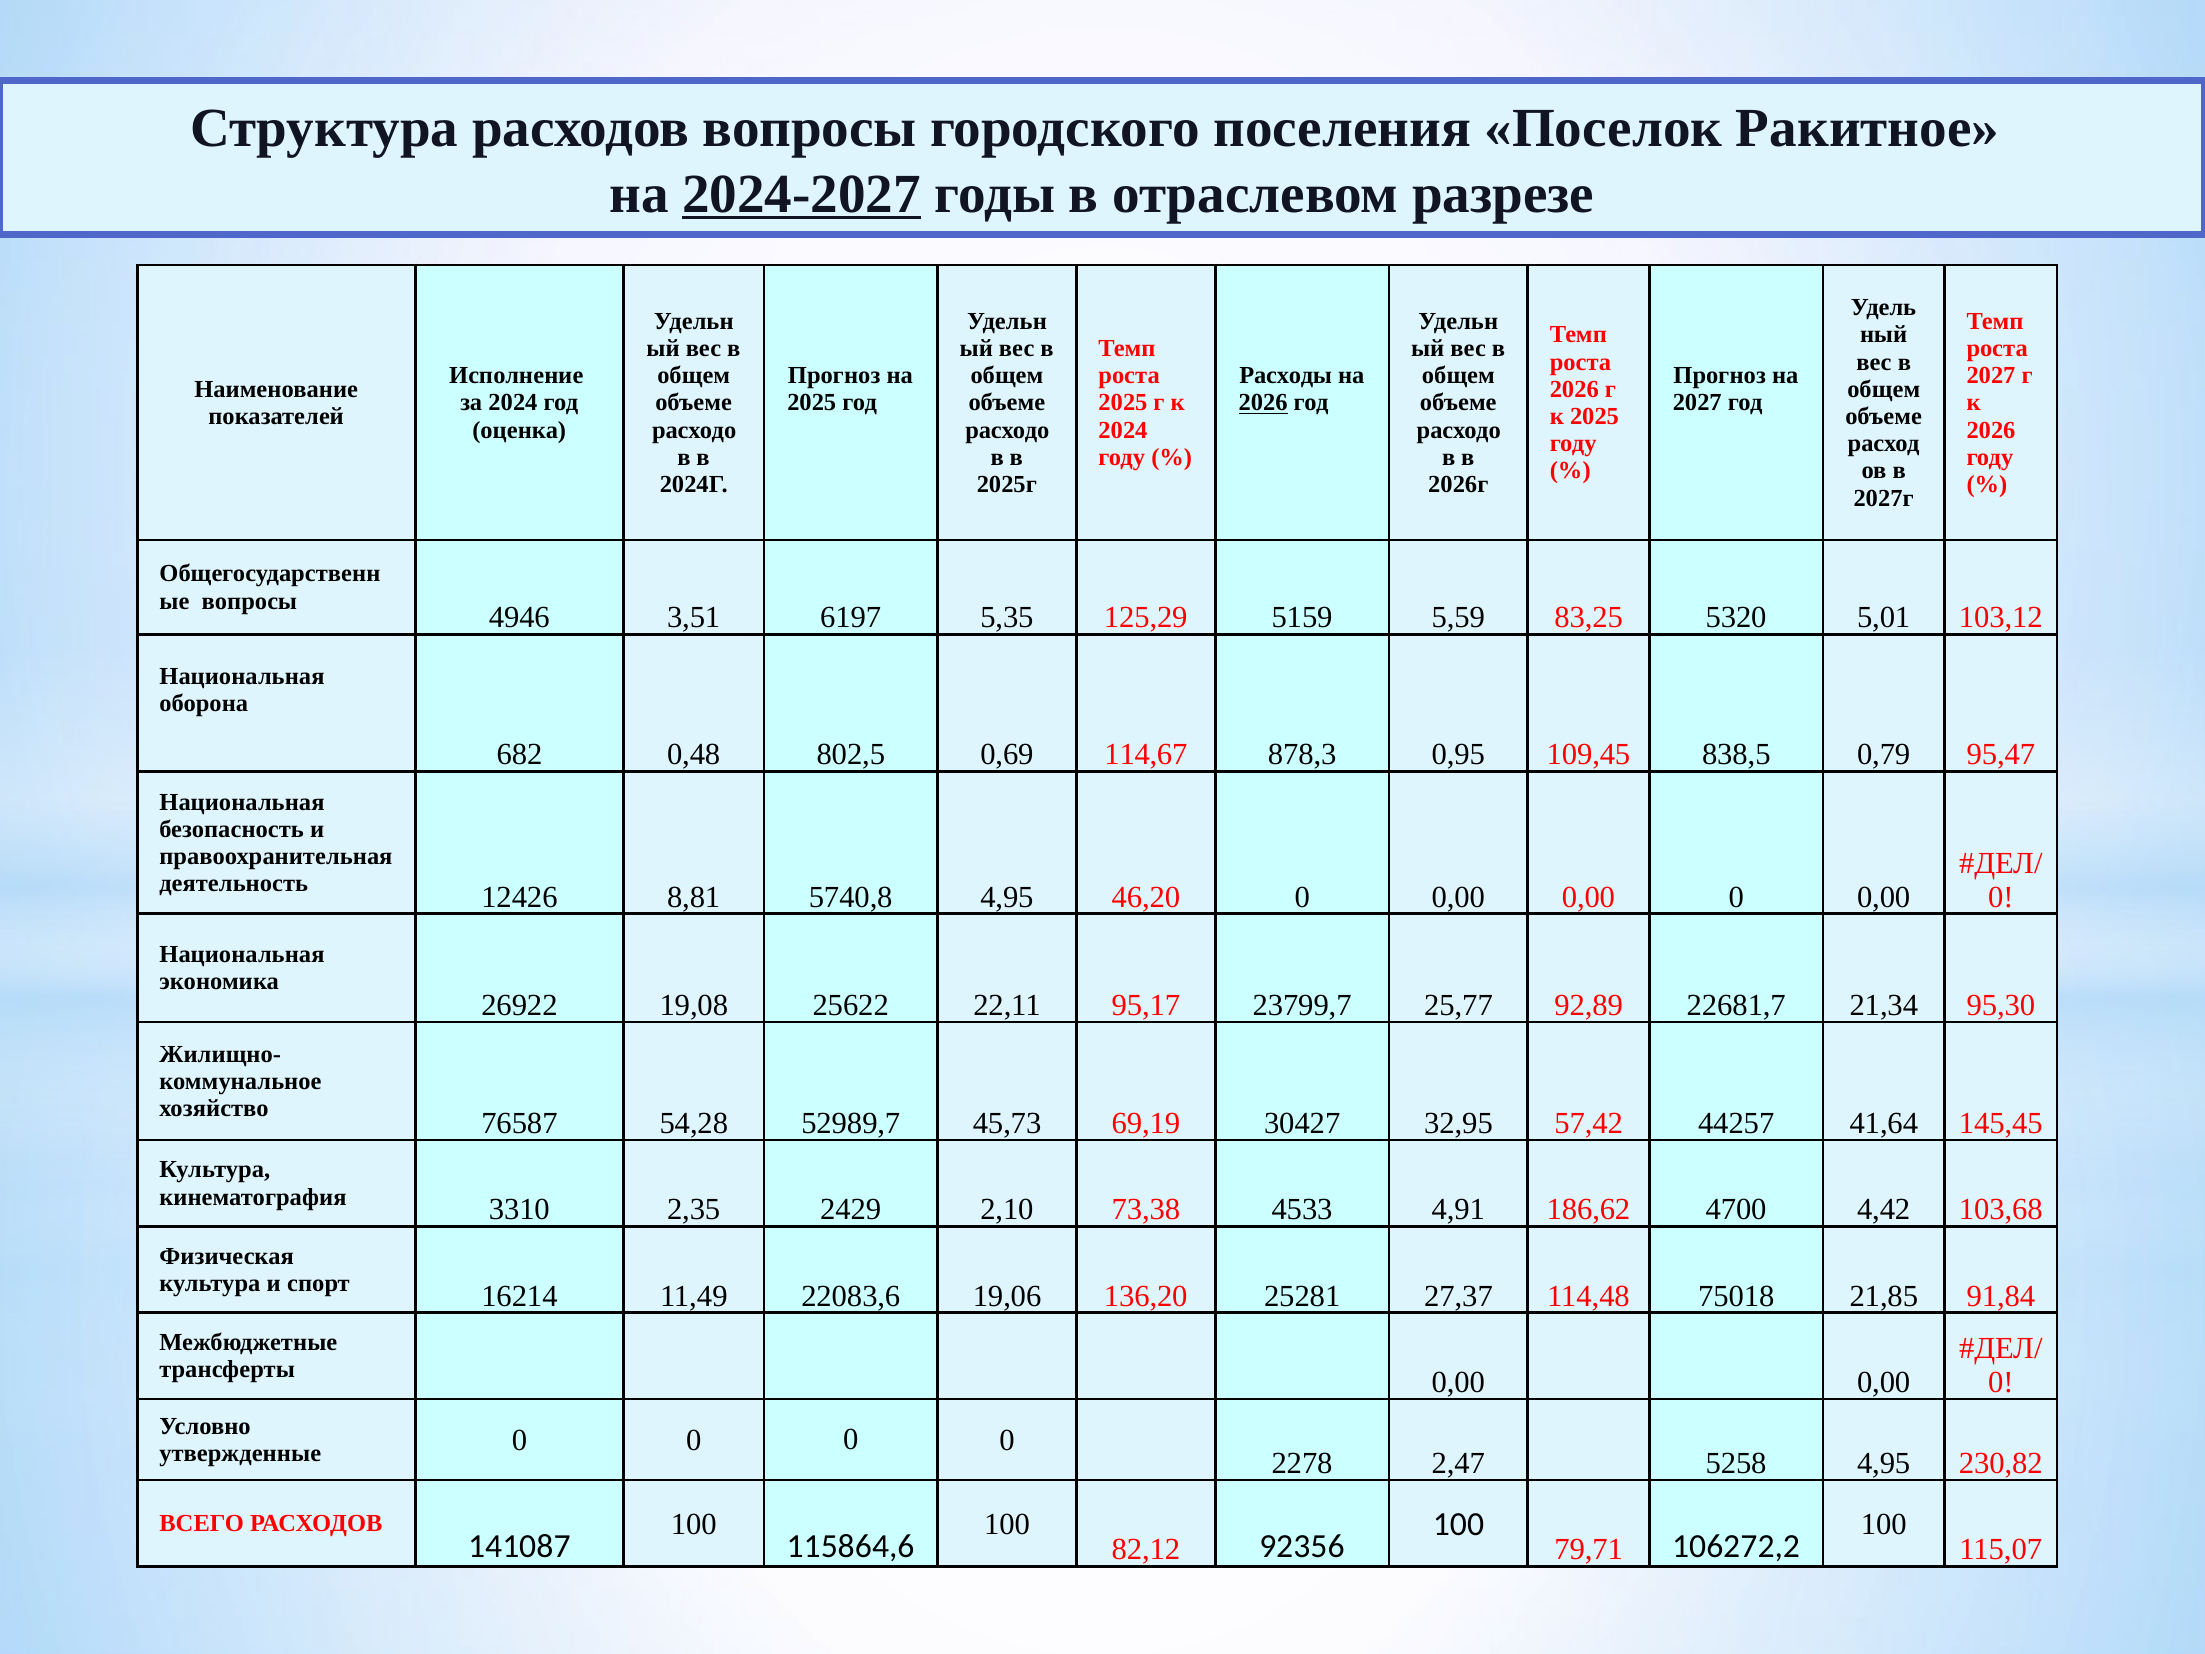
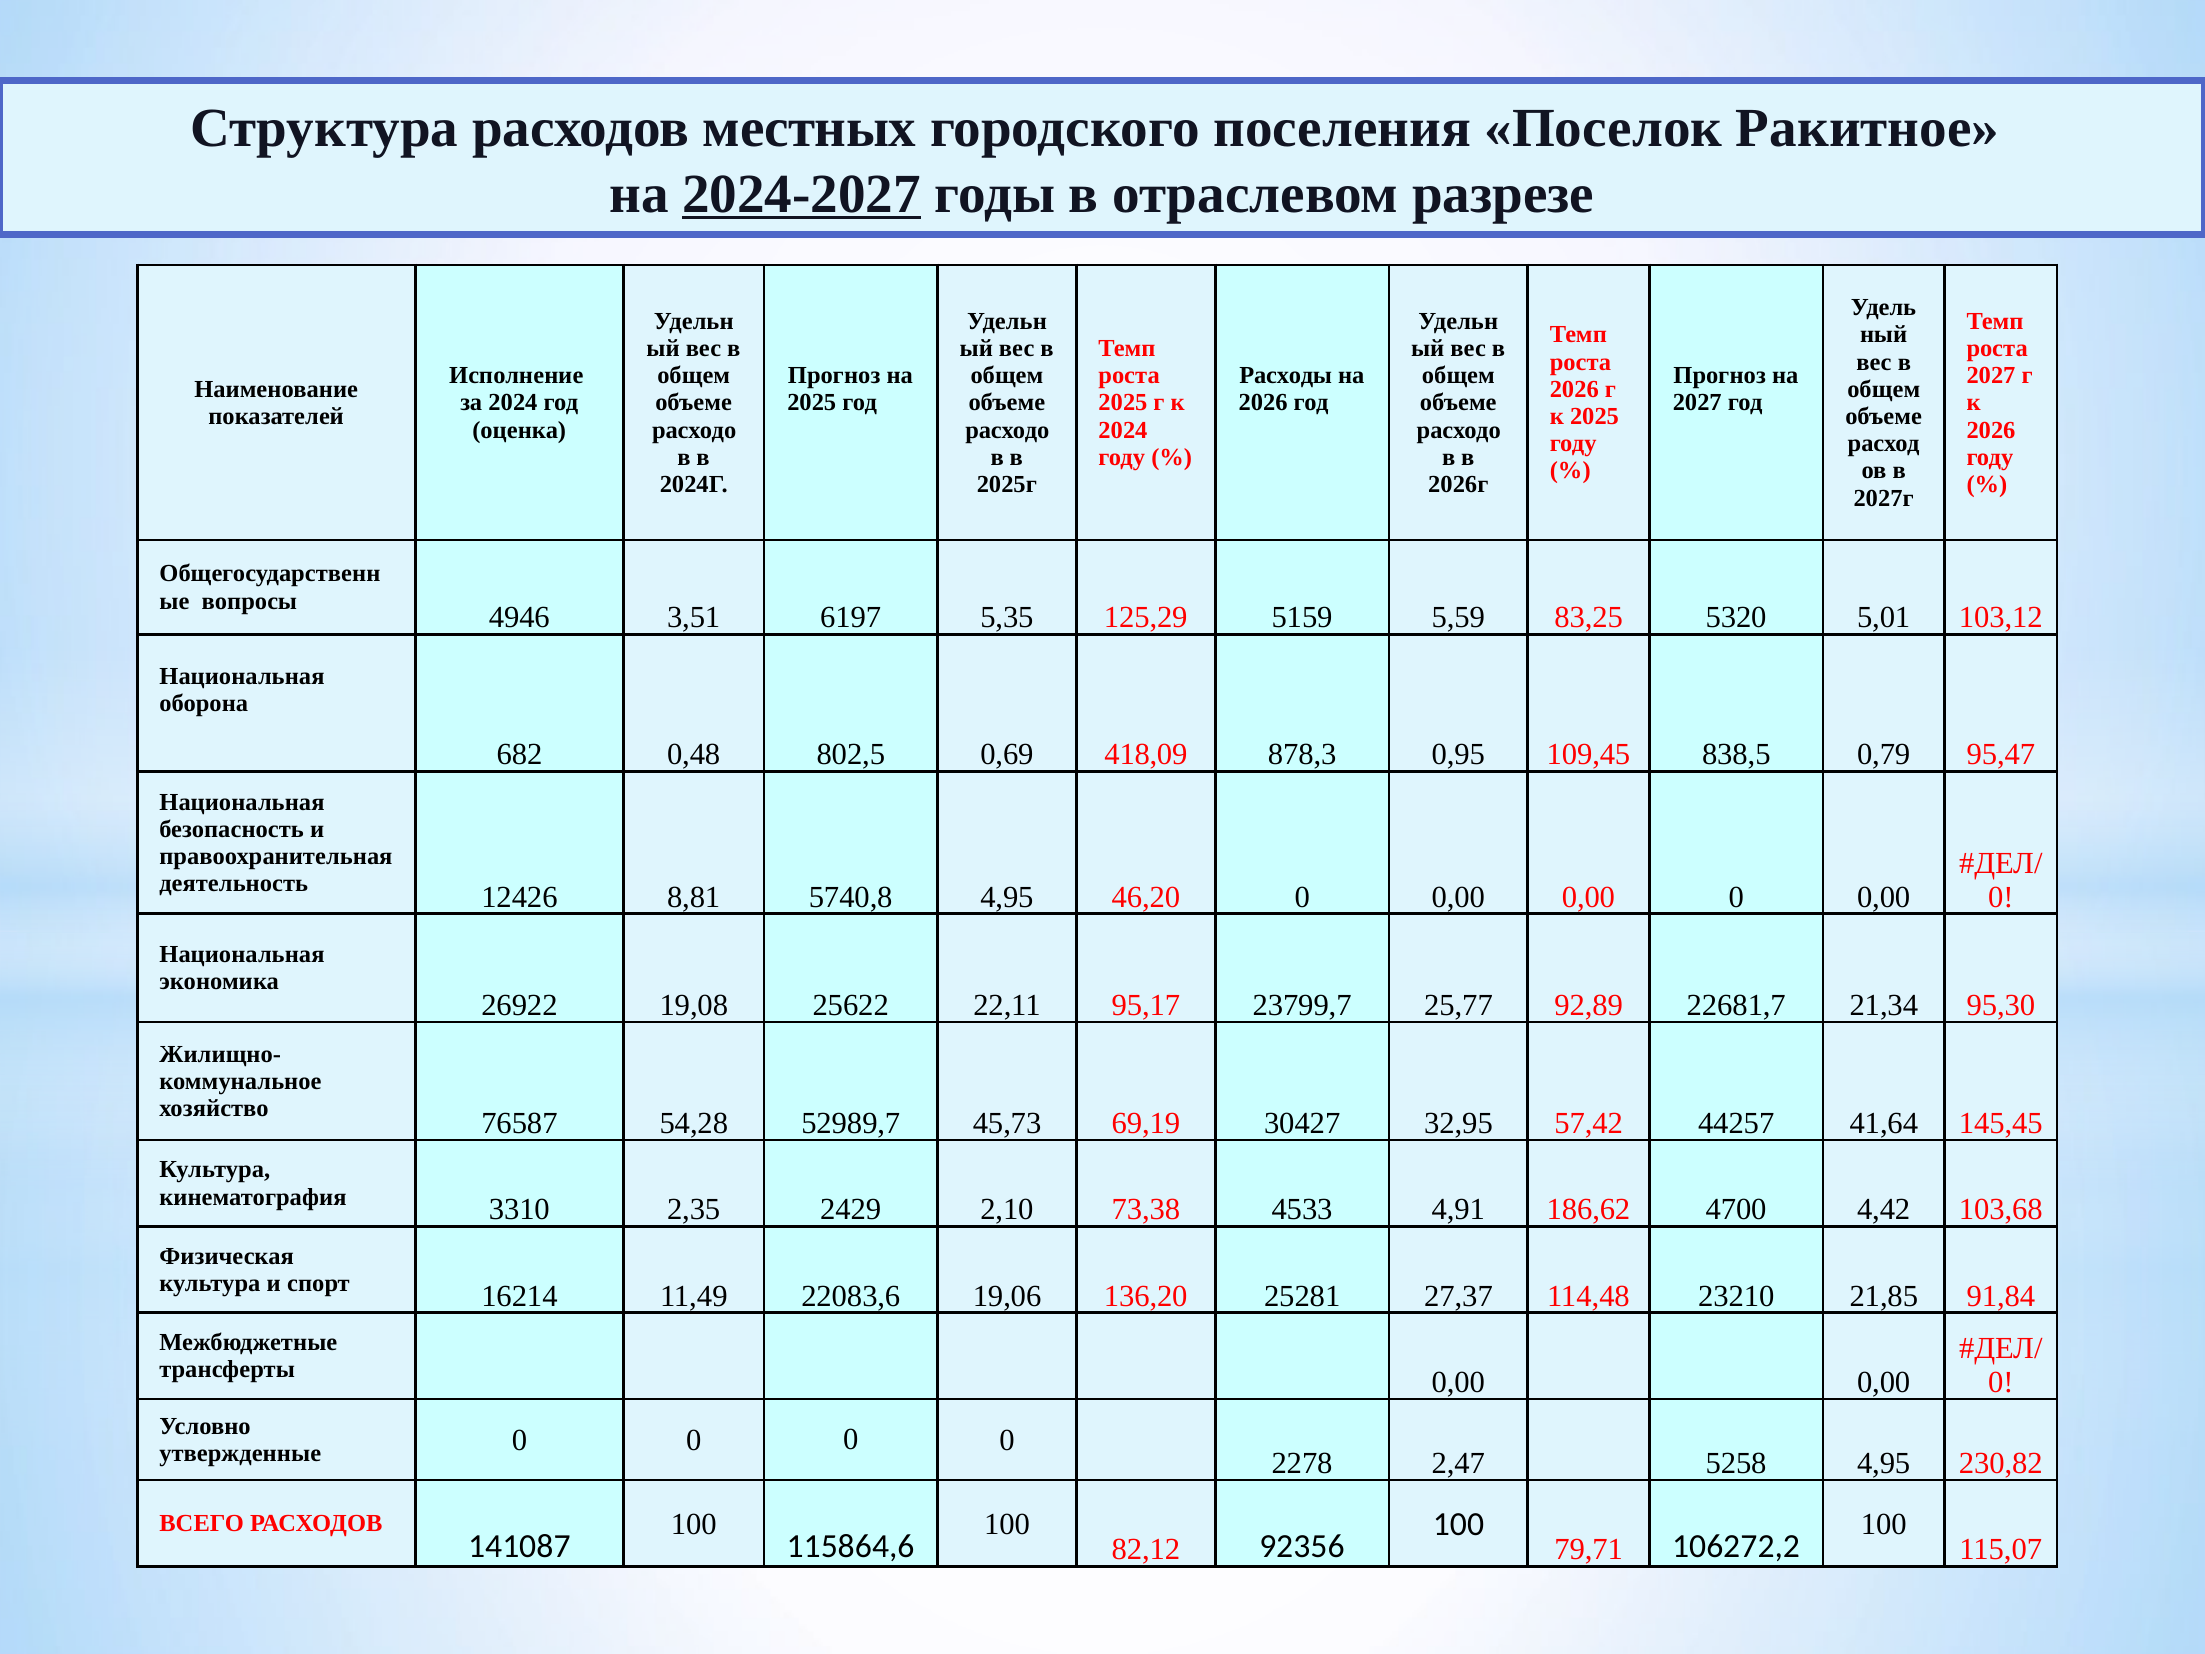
расходов вопросы: вопросы -> местных (810, 128)
2026 underline: present -> none (1263, 403)
114,67: 114,67 -> 418,09 (1146, 755)
75018: 75018 -> 23210 (1736, 1296)
